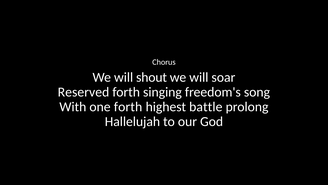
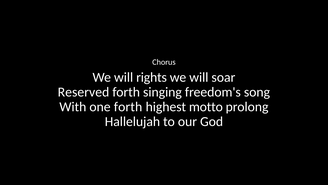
shout: shout -> rights (152, 77)
battle: battle -> motto (206, 107)
